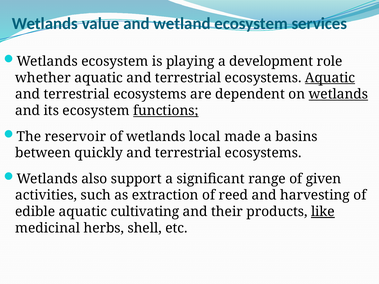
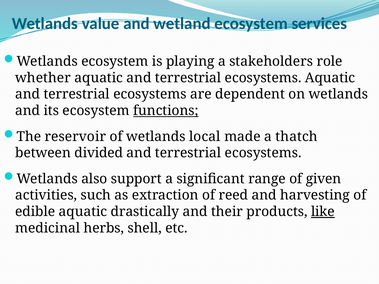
development: development -> stakeholders (271, 61)
Aquatic underline: present -> none (330, 78)
wetlands underline: present -> none (338, 94)
basins: basins -> thatch (297, 137)
quickly: quickly -> divided (99, 153)
cultivating: cultivating -> drastically (145, 212)
